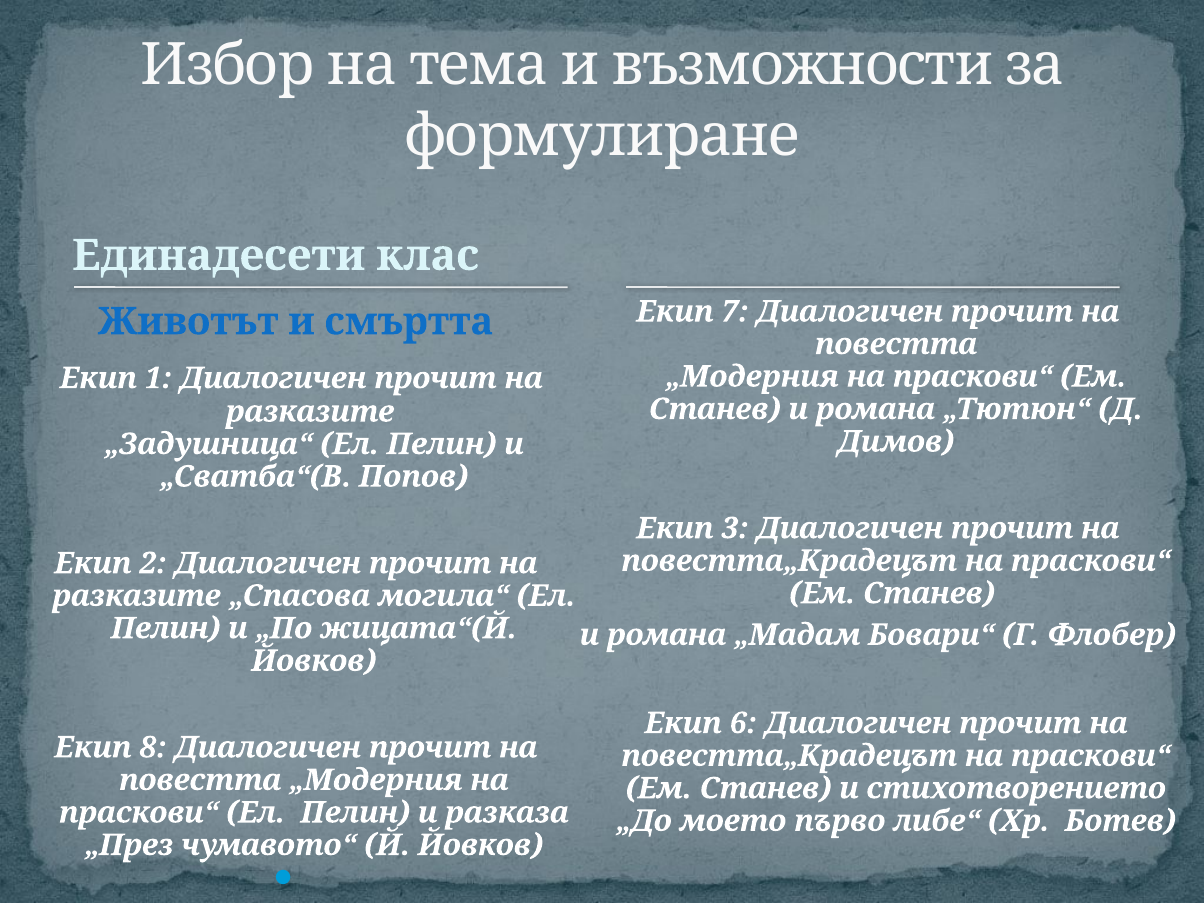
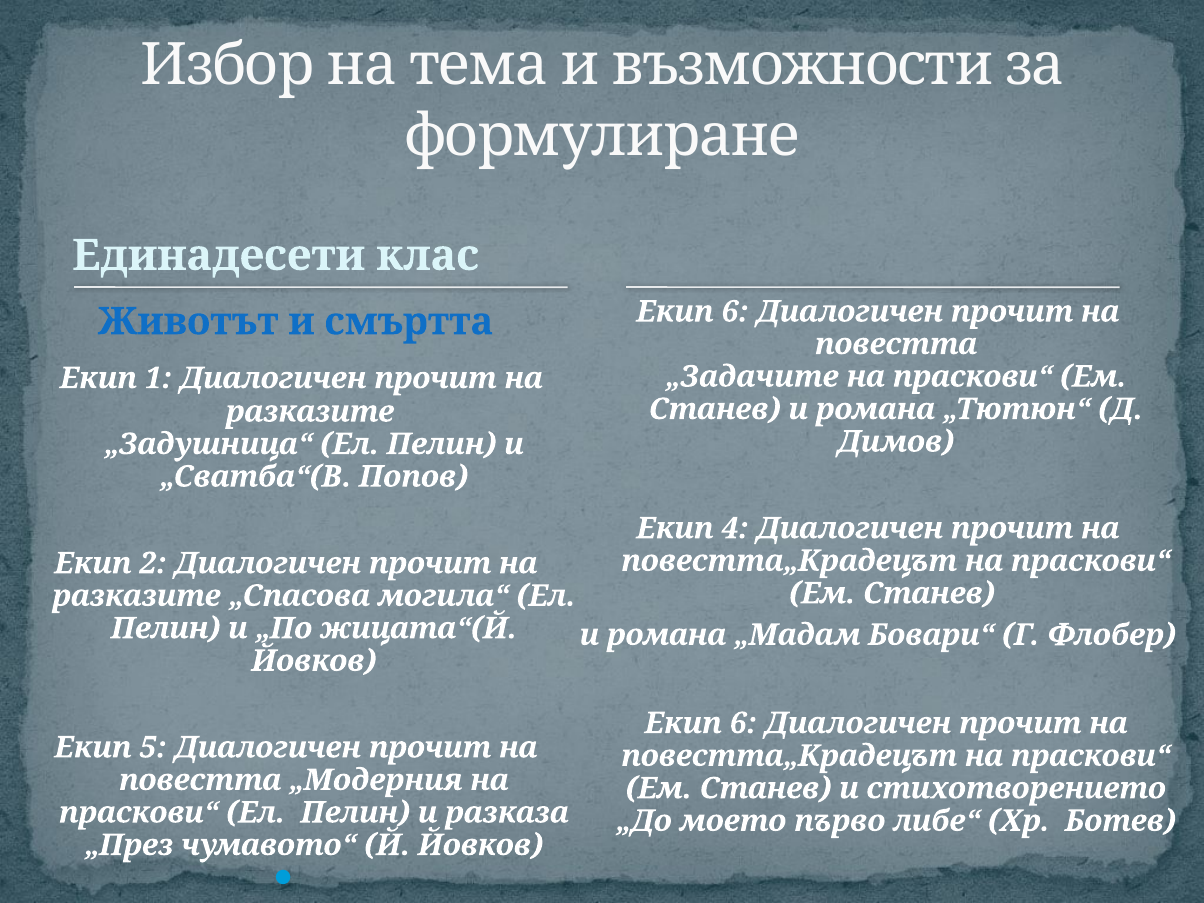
7: 7 -> 6 (735, 312)
„Модерния: „Модерния -> „Задачите (752, 377)
3: 3 -> 4 (735, 528)
8: 8 -> 5 (153, 748)
